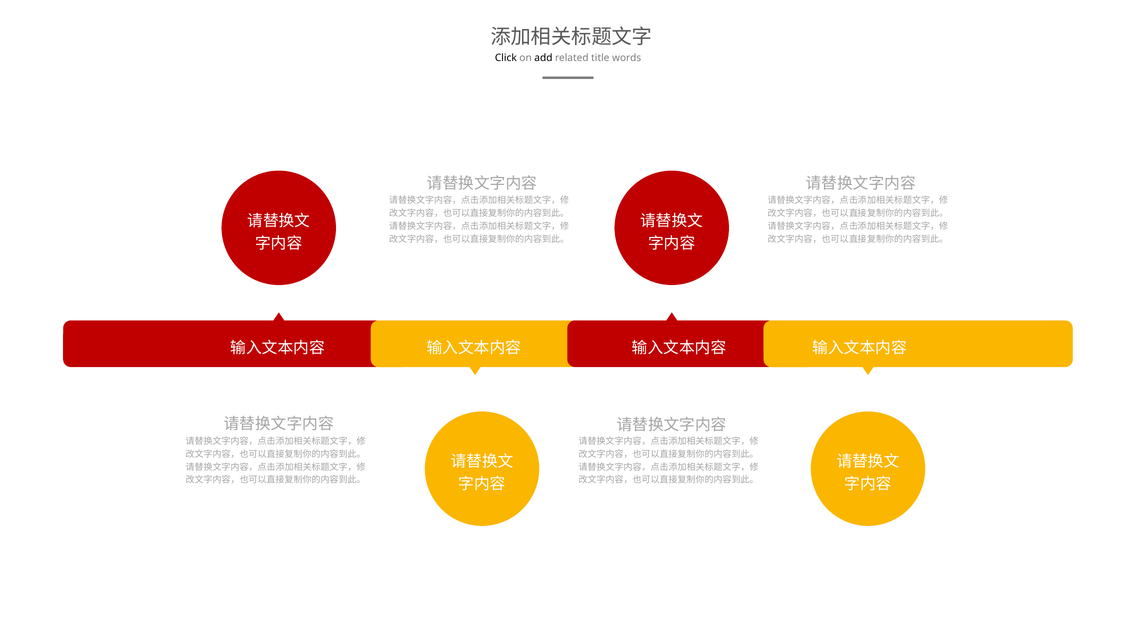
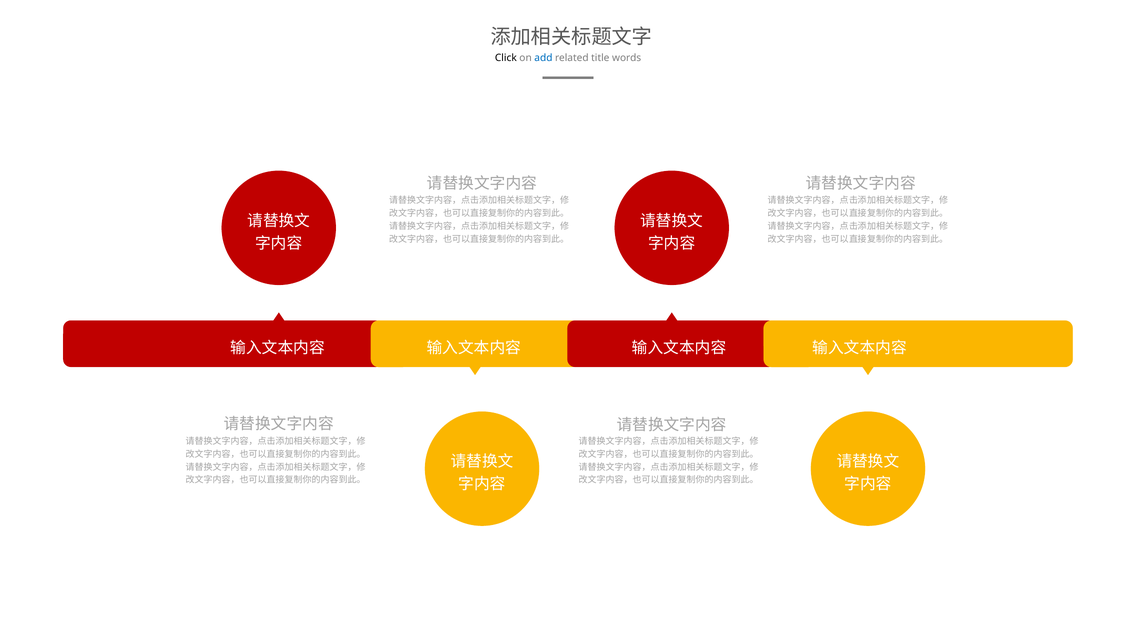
add colour: black -> blue (543, 58)
